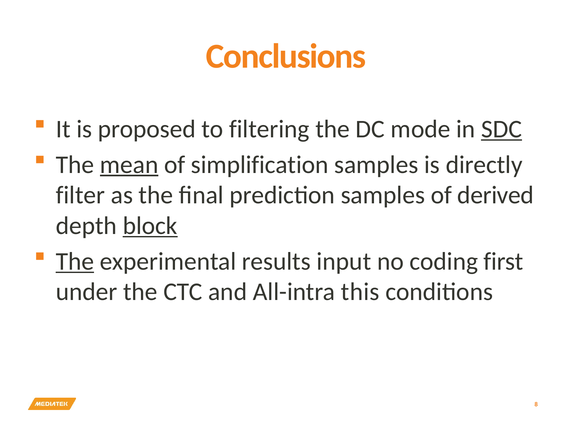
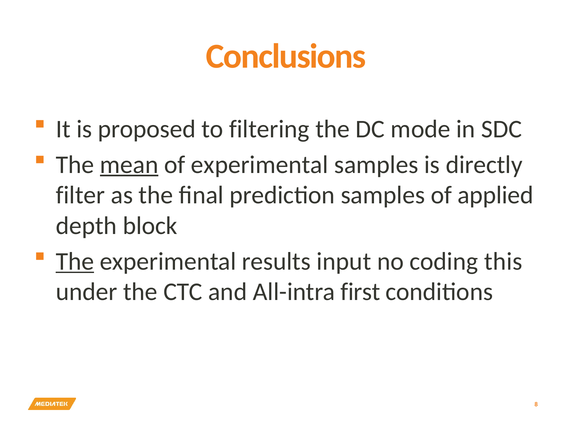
SDC underline: present -> none (502, 129)
of simplification: simplification -> experimental (260, 165)
derived: derived -> applied (496, 195)
block underline: present -> none (150, 226)
first: first -> this (503, 261)
this: this -> first (360, 292)
